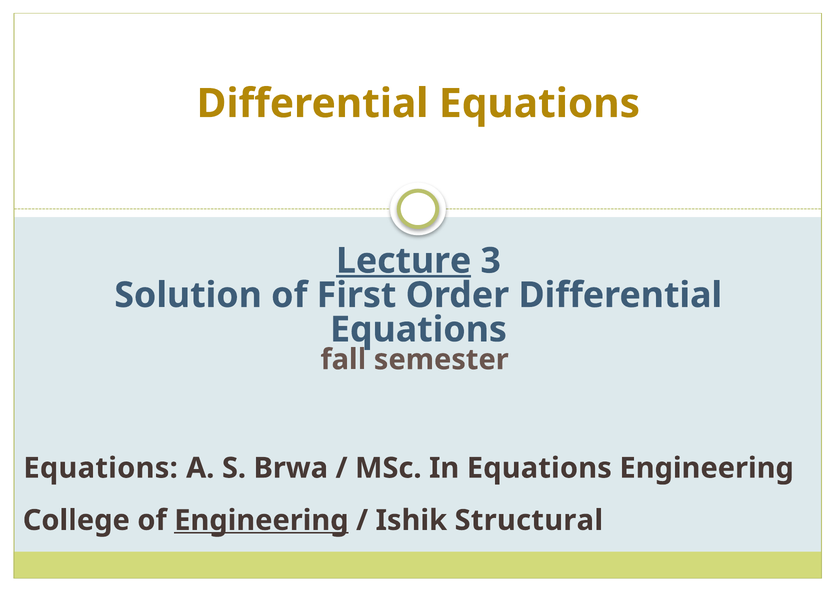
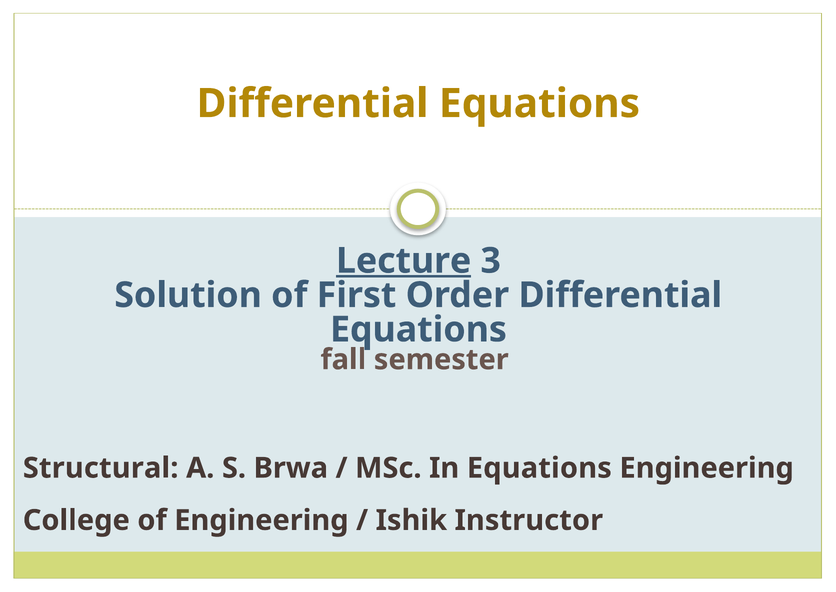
Equations: Equations -> Structural (101, 468)
Engineering underline: present -> none (261, 520)
Structural: Structural -> Instructor (529, 520)
